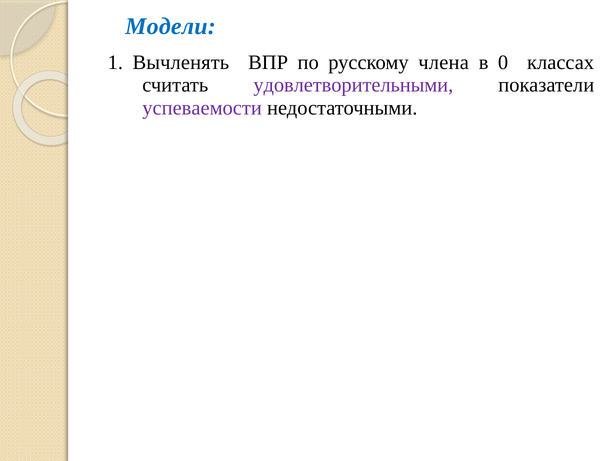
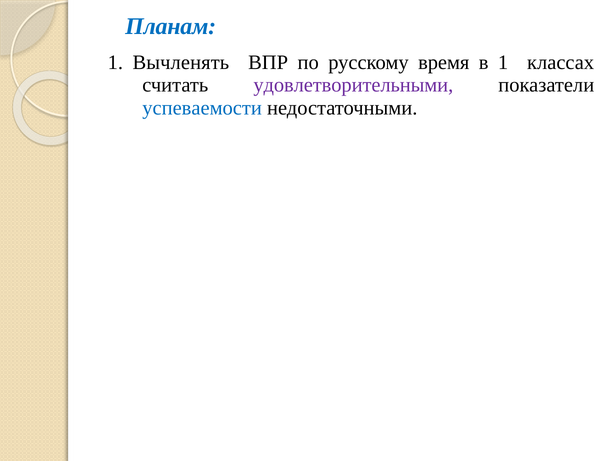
Модели: Модели -> Планам (171, 26)
члена: члена -> время (444, 63)
в 0: 0 -> 1 (503, 63)
успеваемости colour: purple -> blue (202, 108)
